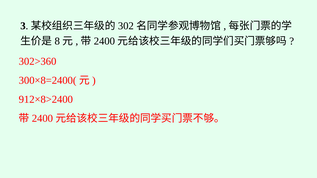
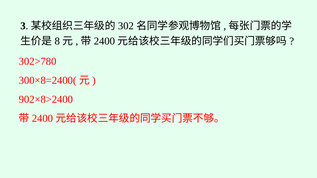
302>360: 302>360 -> 302>780 (38, 61)
912×8>2400: 912×8>2400 -> 902×8>2400 (46, 100)
